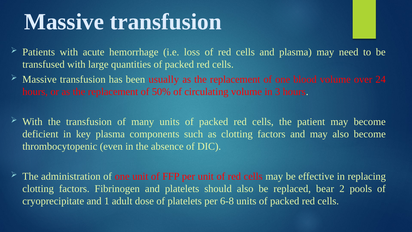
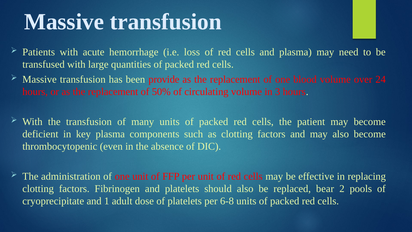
usually: usually -> provide (164, 79)
